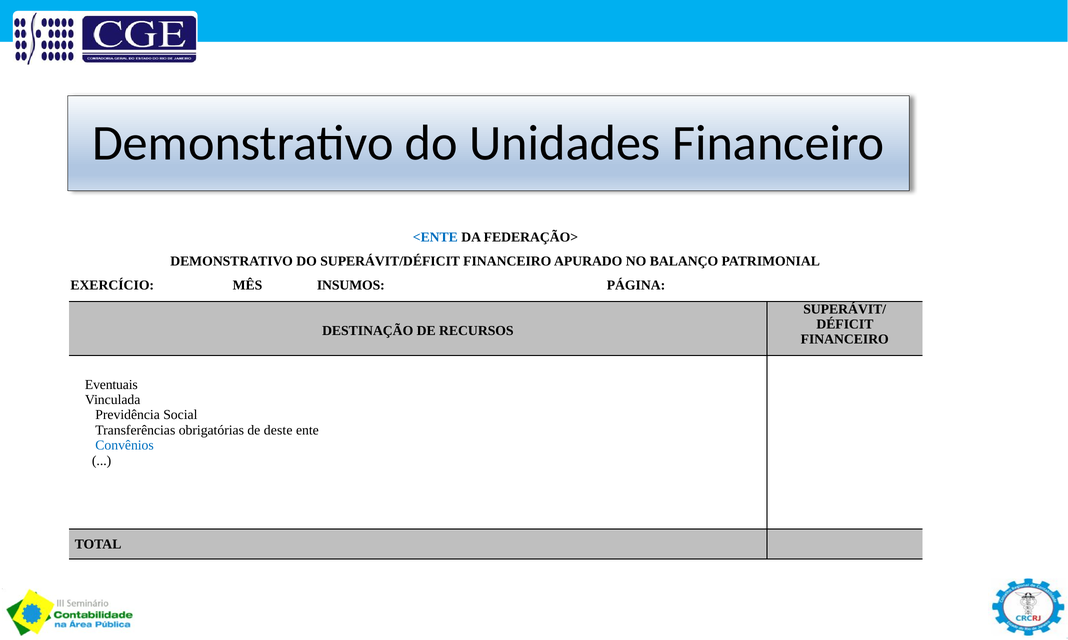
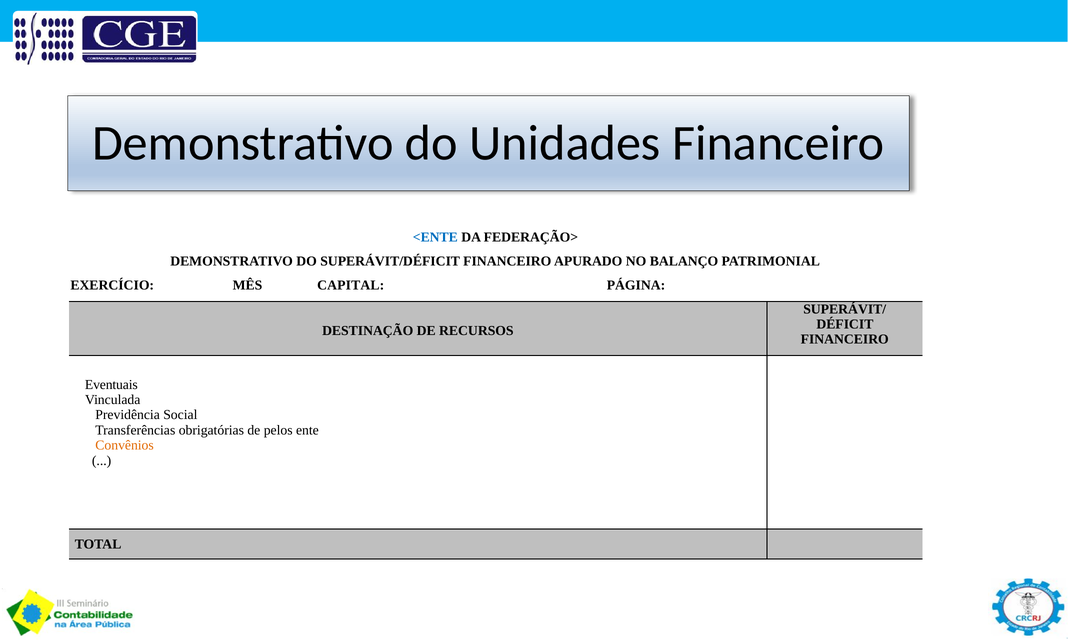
INSUMOS: INSUMOS -> CAPITAL (351, 285)
deste: deste -> pelos (278, 431)
Convênios colour: blue -> orange (125, 446)
